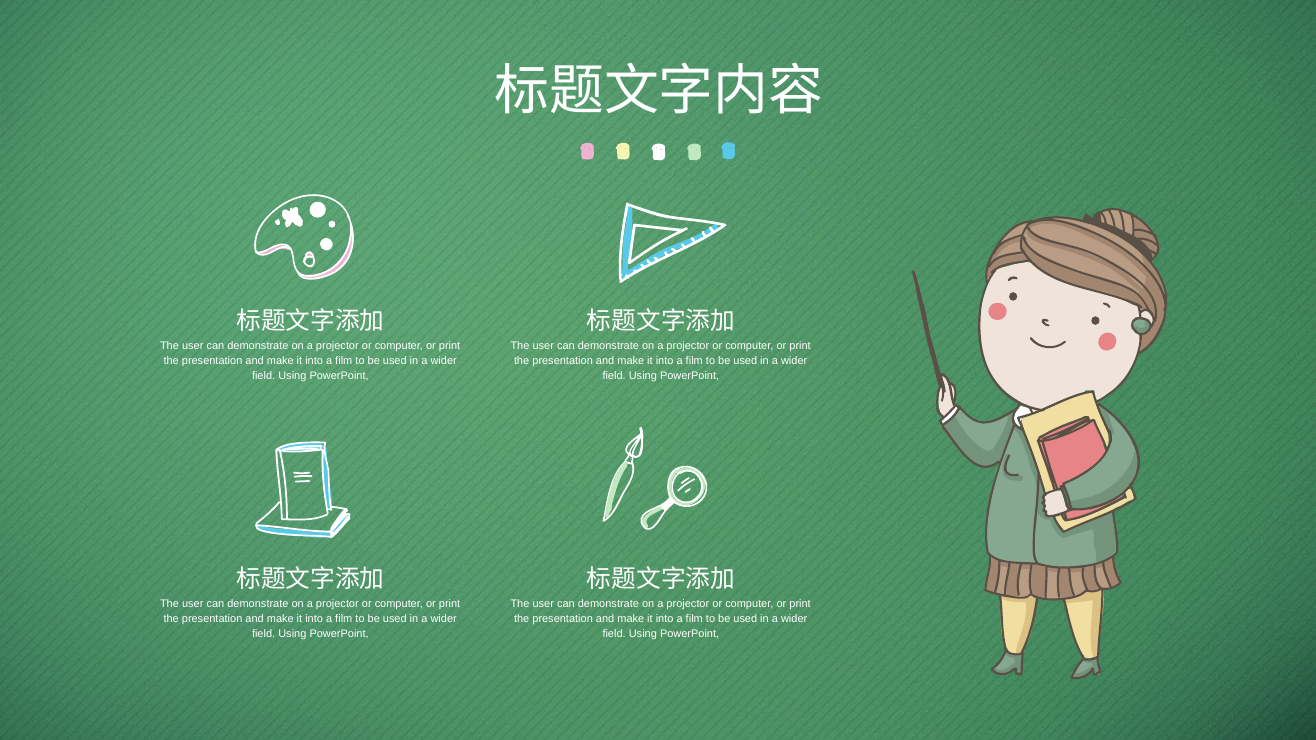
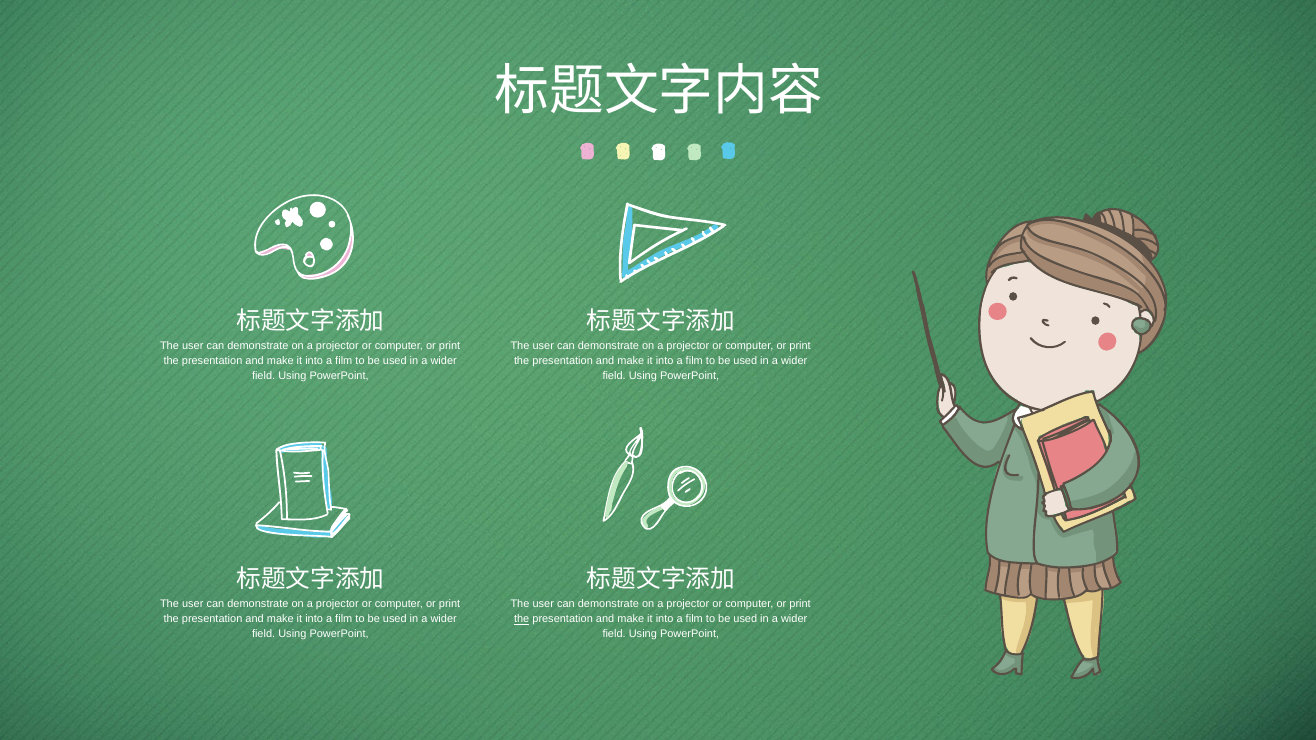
the underline: none -> present (522, 619)
